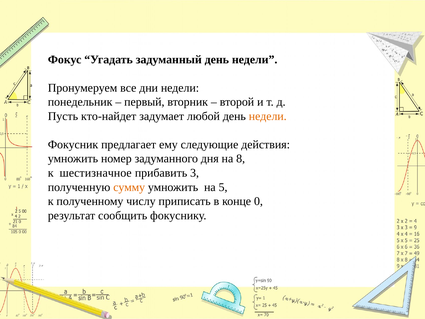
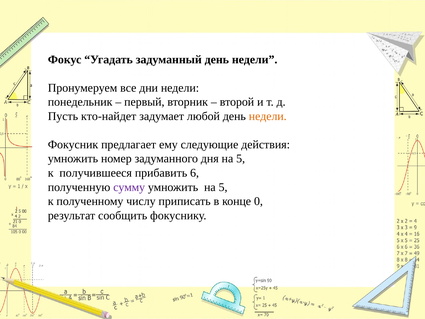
дня на 8: 8 -> 5 (241, 159)
шестизначное: шестизначное -> получившееся (96, 173)
3: 3 -> 6 (195, 173)
сумму colour: orange -> purple (129, 187)
